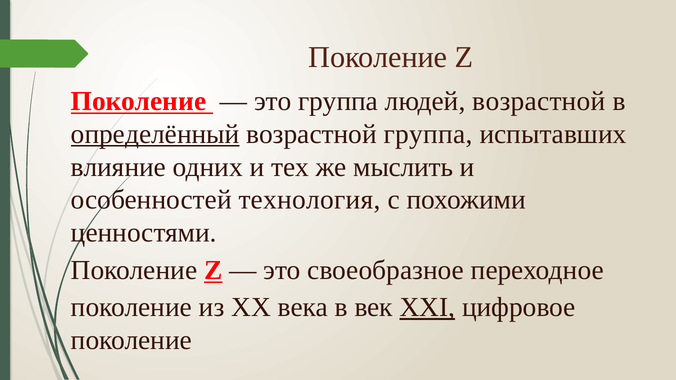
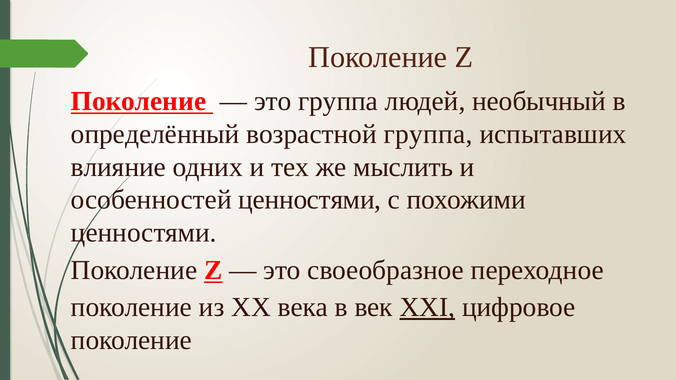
людей возрастной: возрастной -> необычный (539, 101)
определённый underline: present -> none (155, 134)
особенностей технология: технология -> ценностями (310, 200)
